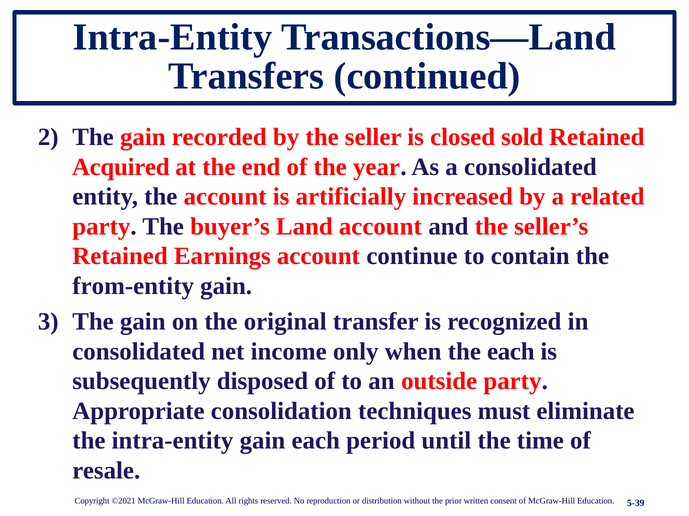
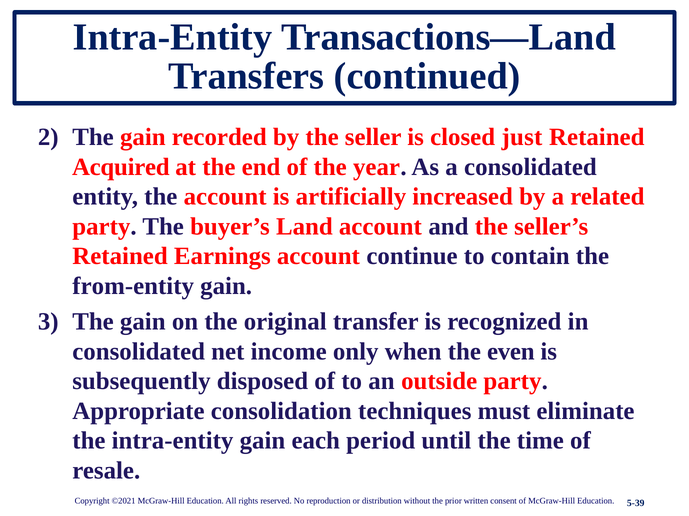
sold: sold -> just (522, 137)
the each: each -> even (511, 352)
